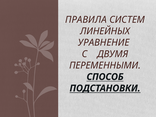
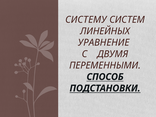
ПРАВИЛА: ПРАВИЛА -> СИСТЕМУ (86, 20)
